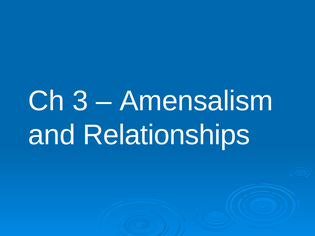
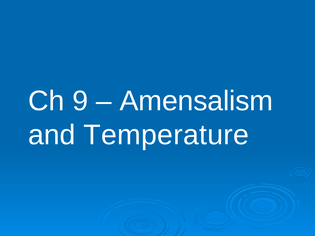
3: 3 -> 9 (80, 101)
Relationships: Relationships -> Temperature (166, 135)
